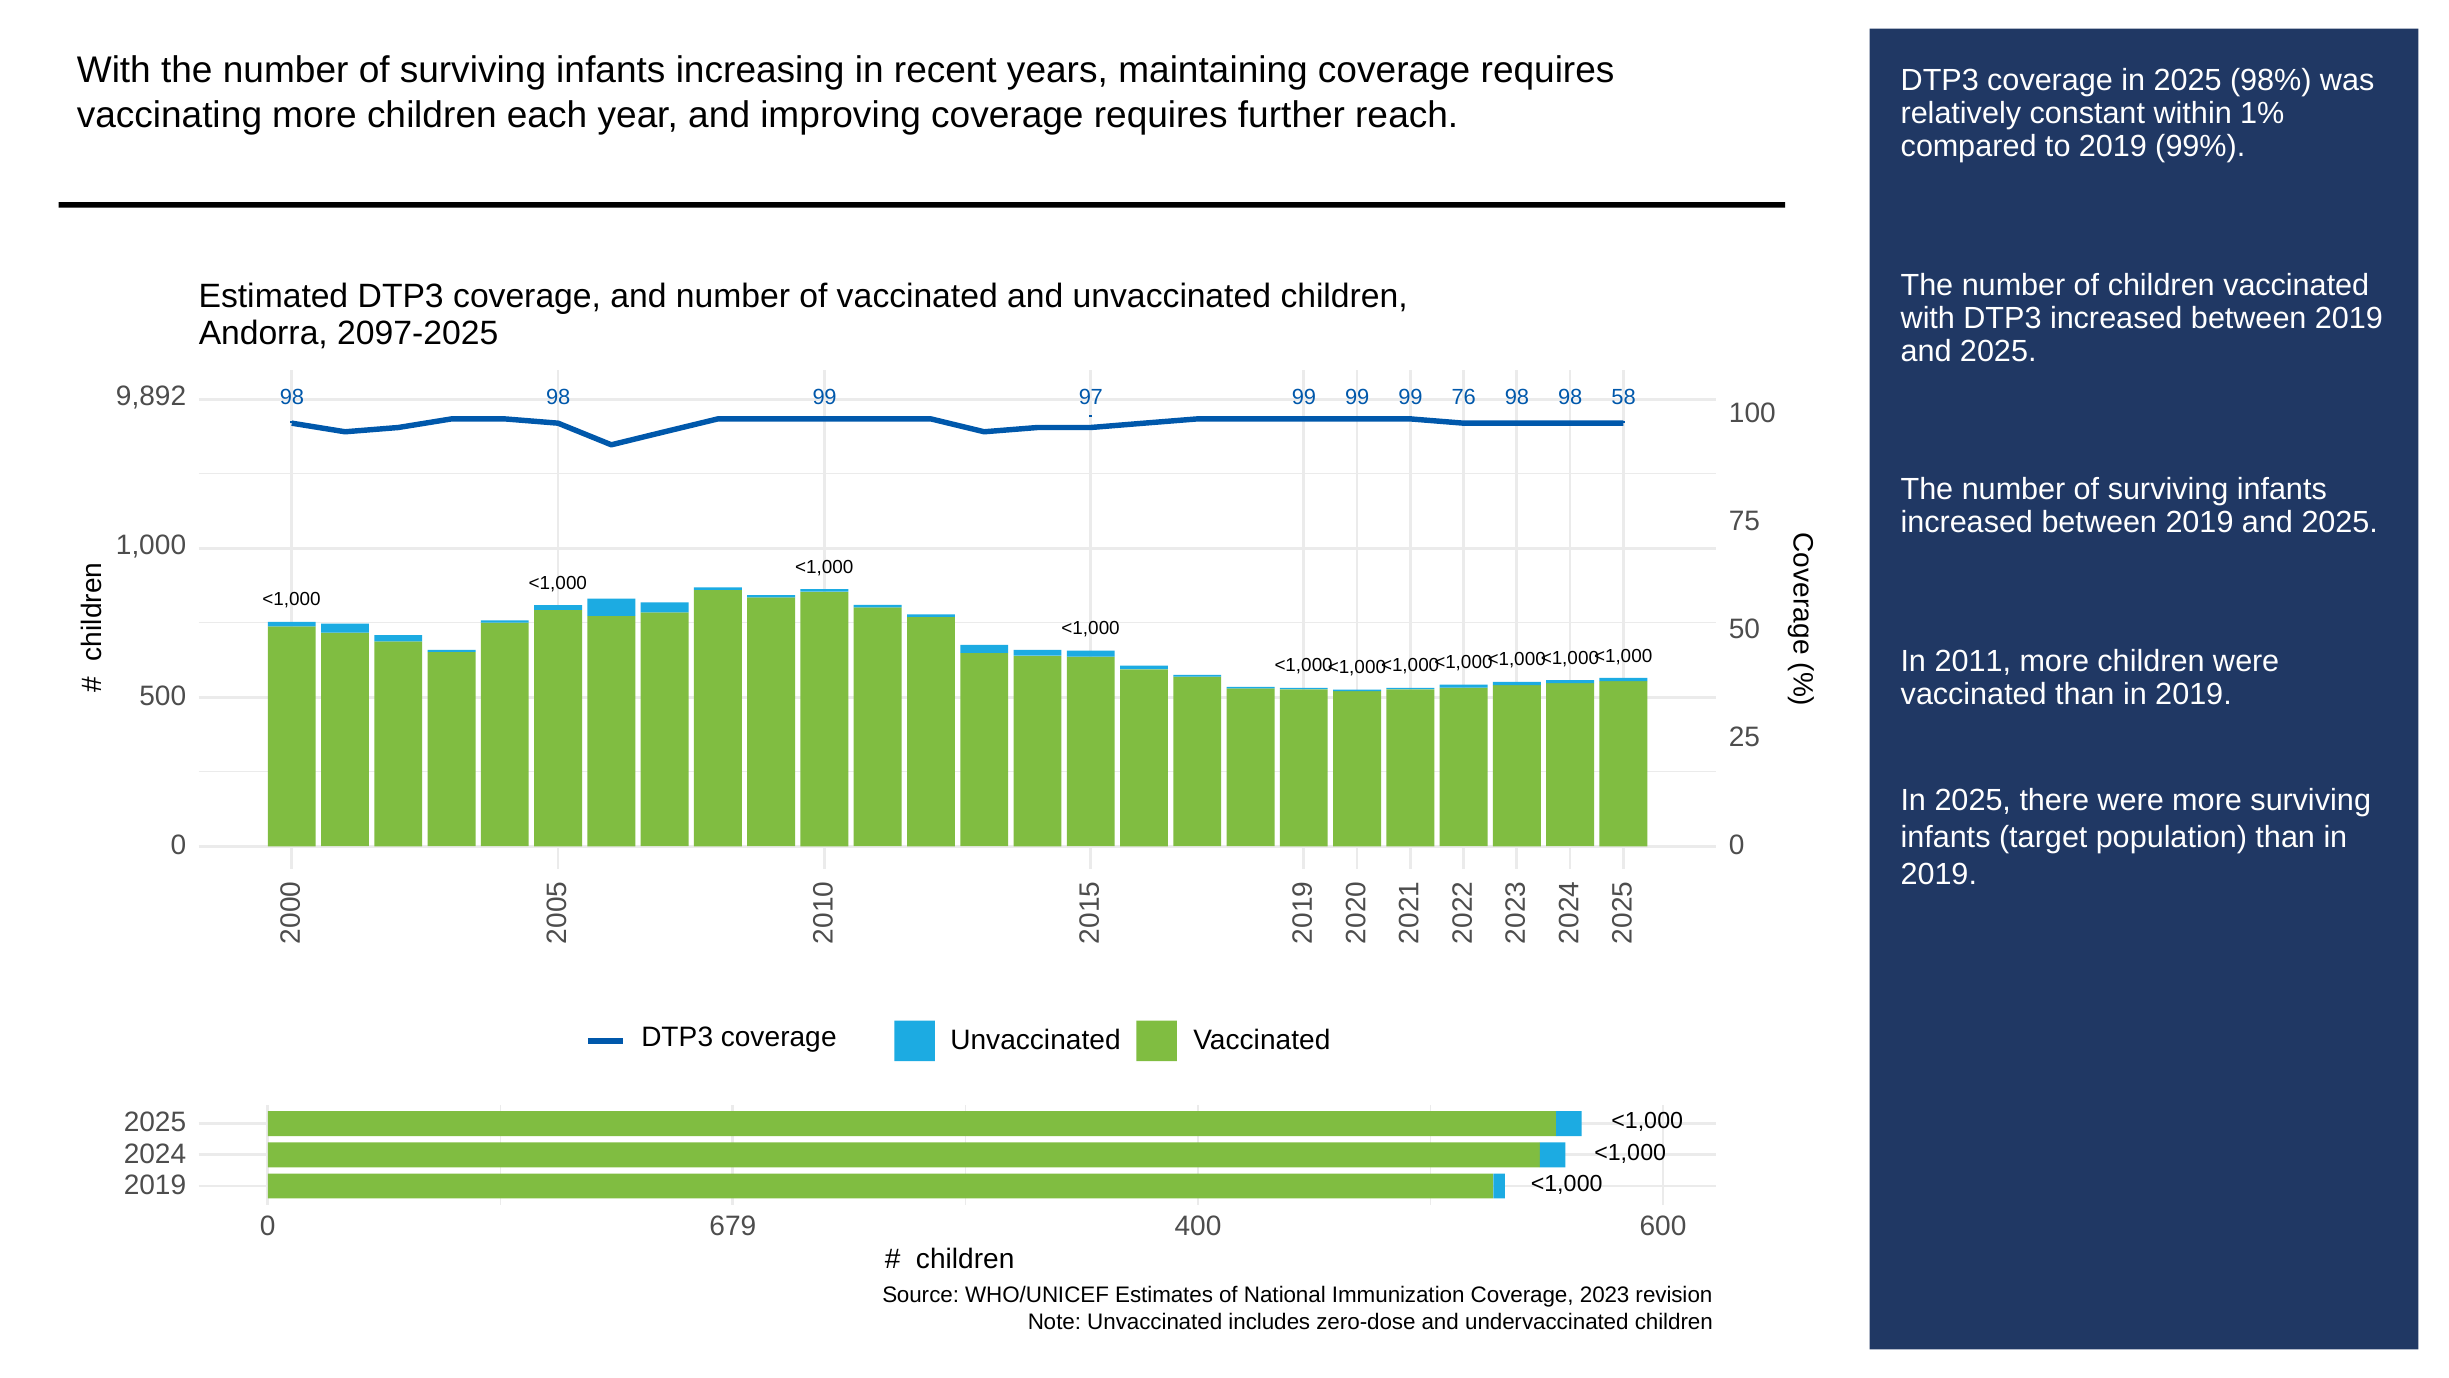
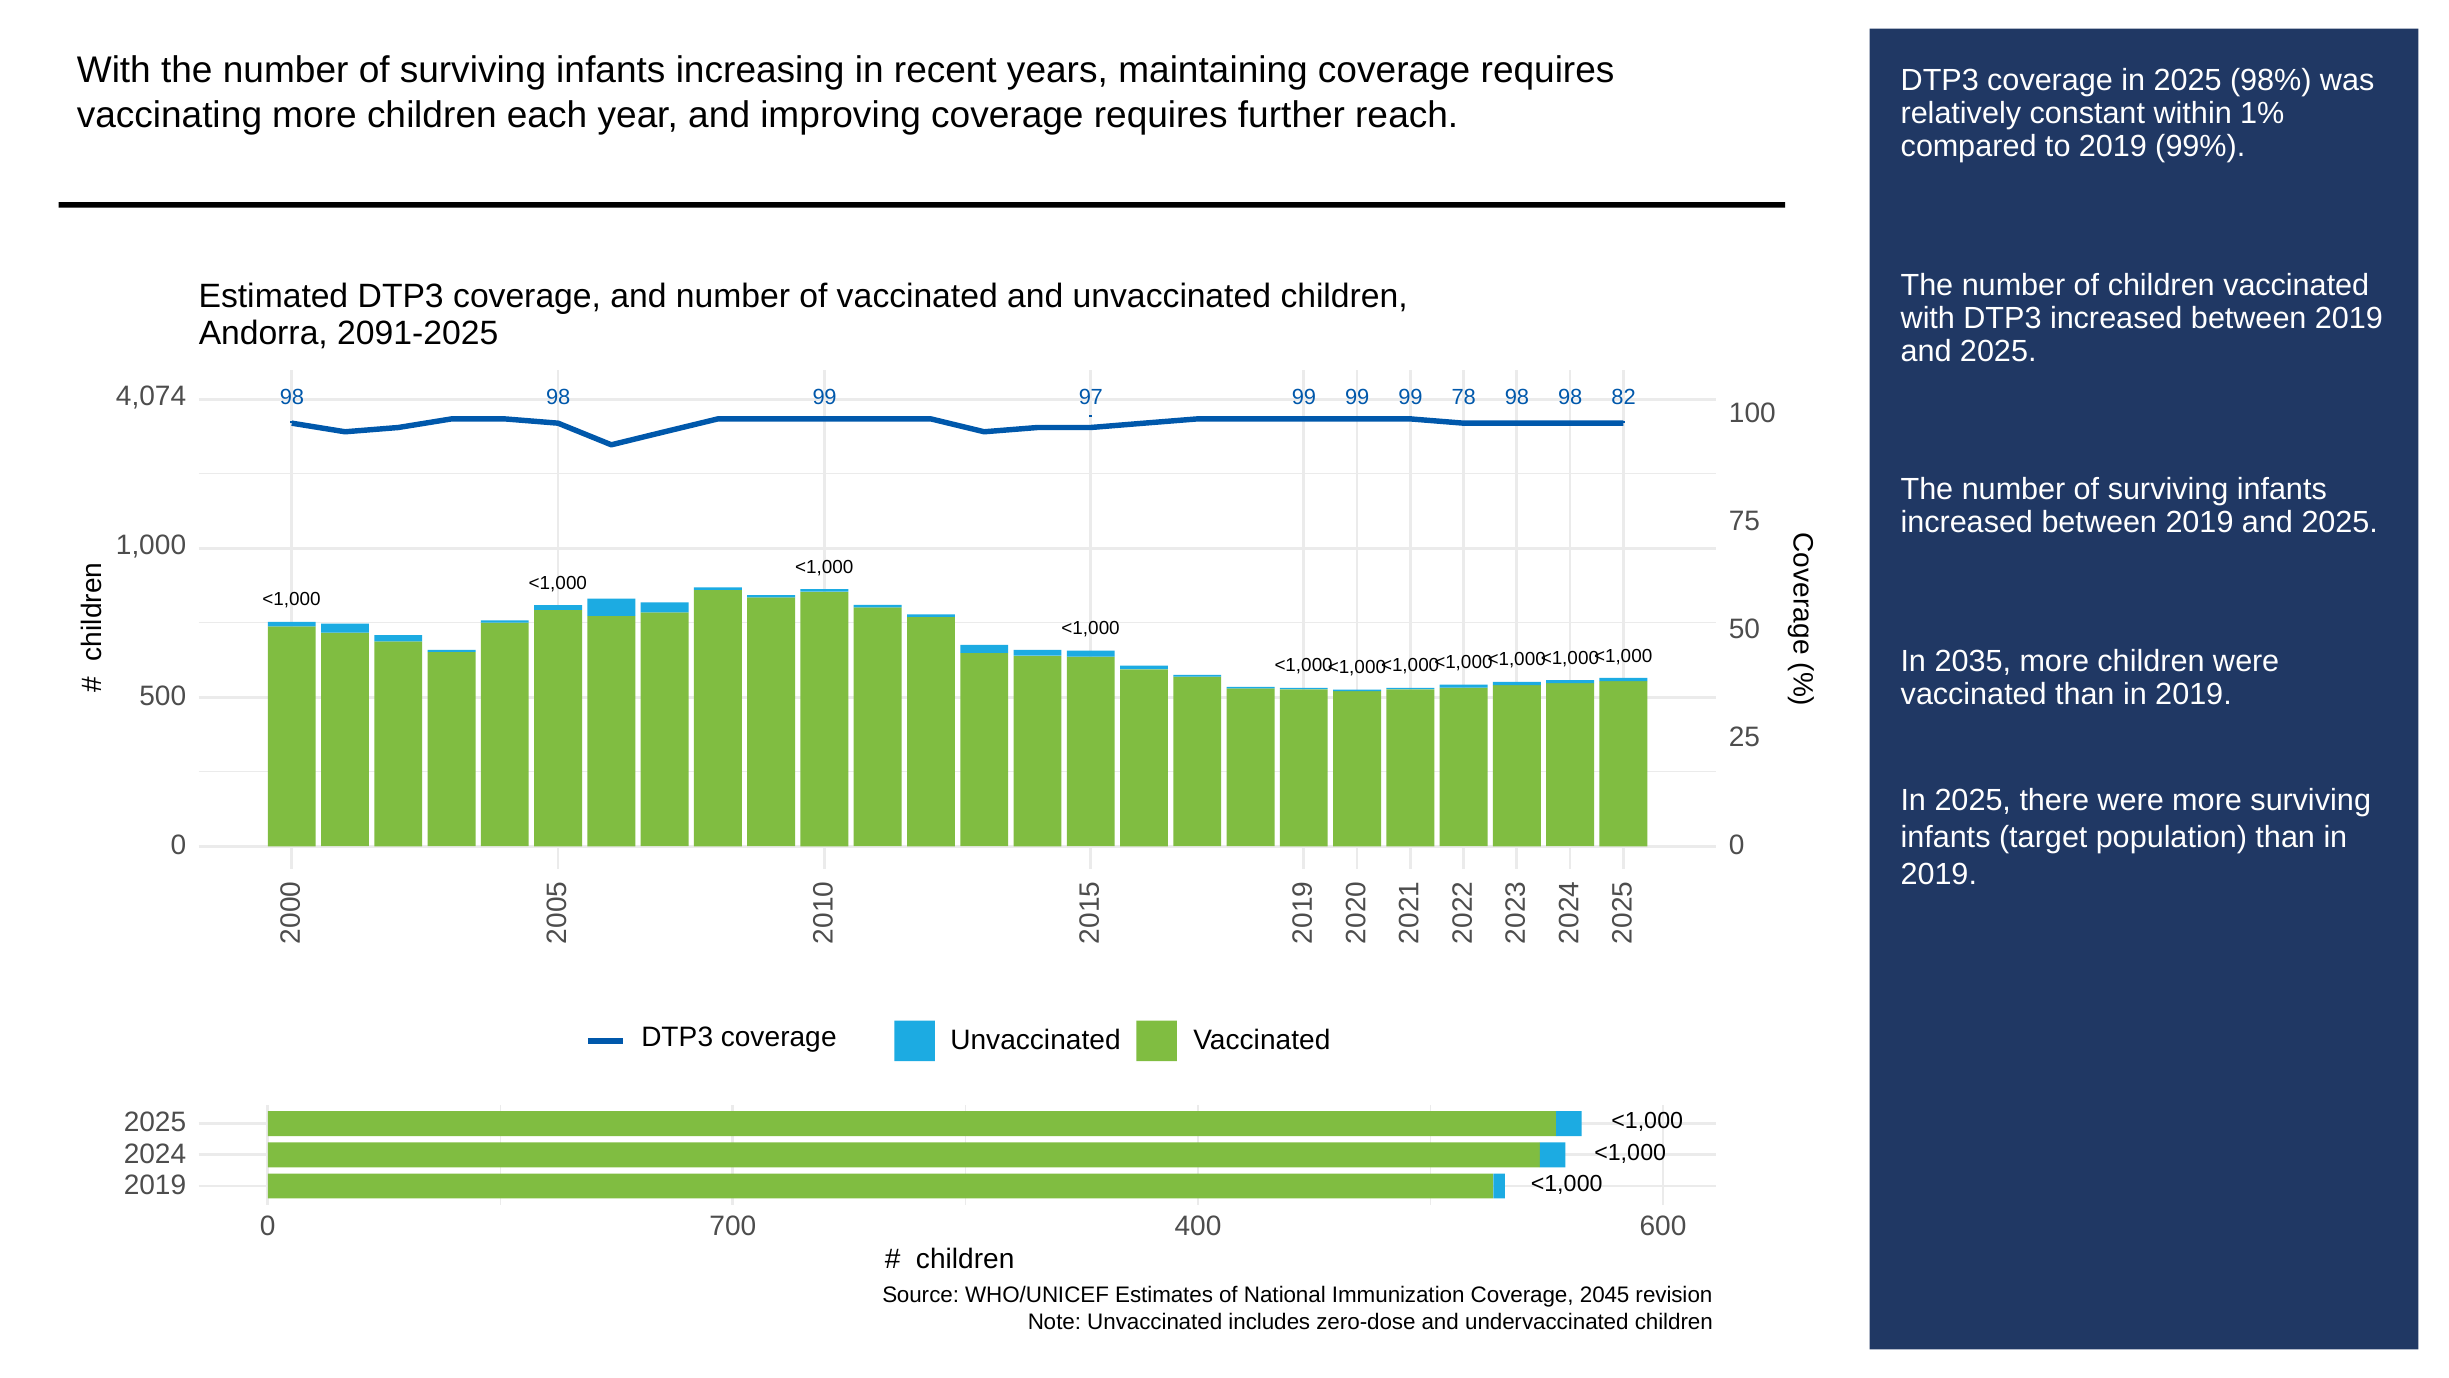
2097-2025: 2097-2025 -> 2091-2025 (418, 334)
9,892: 9,892 -> 4,074 (151, 396)
76: 76 -> 78 (1464, 397)
58: 58 -> 82 (1624, 397)
2011: 2011 -> 2035 (1973, 661)
679: 679 -> 700 (733, 1226)
2023: 2023 -> 2045 (1605, 1295)
